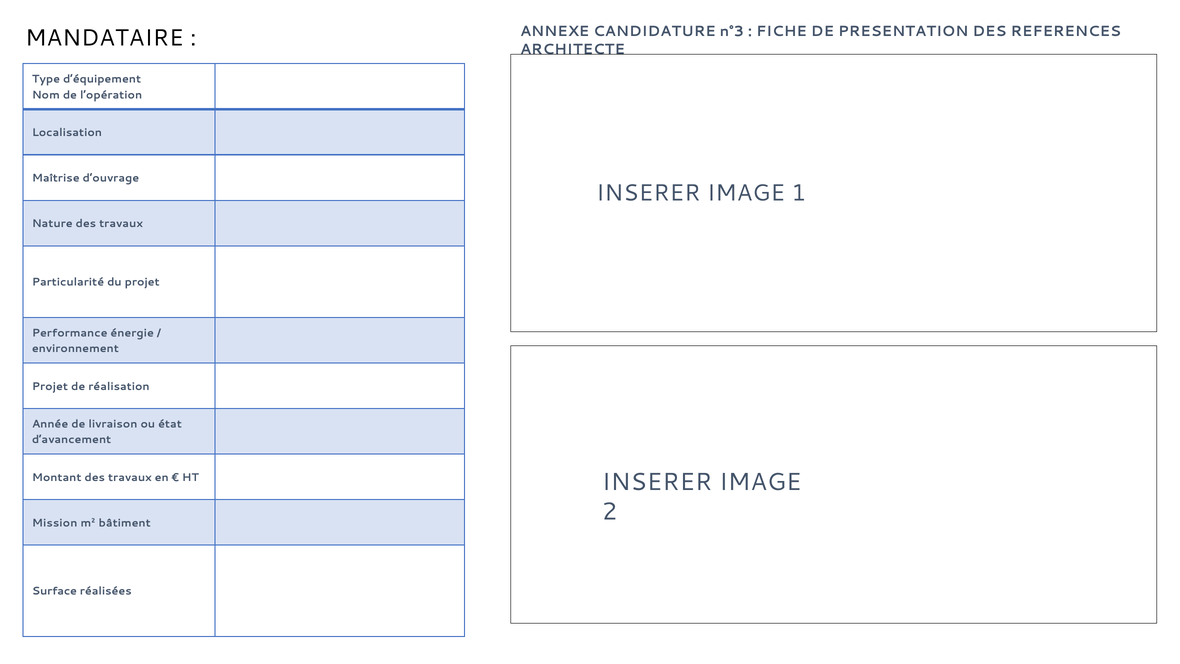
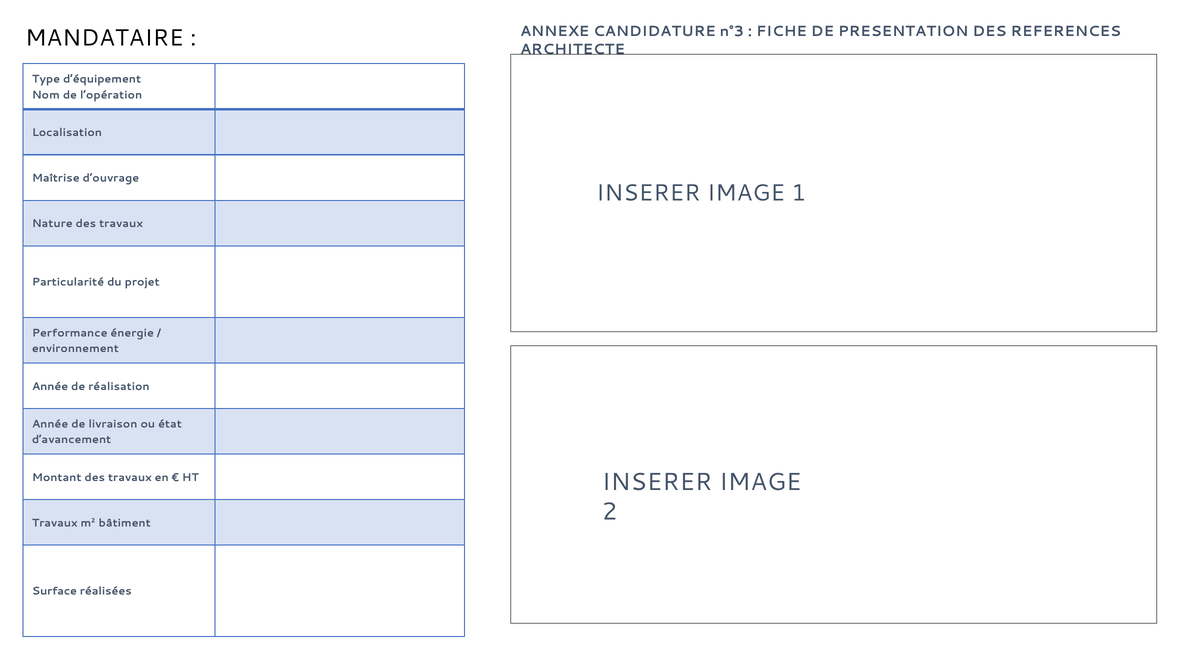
Projet: Projet -> Année (50, 386)
Mission: Mission -> Travaux (55, 523)
